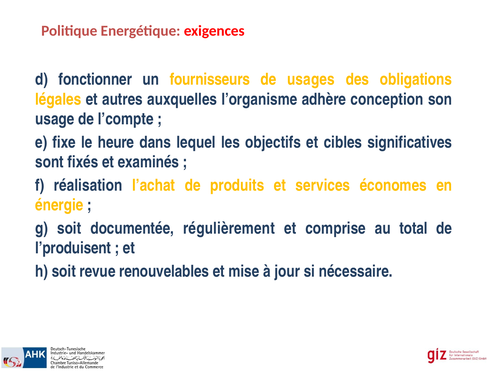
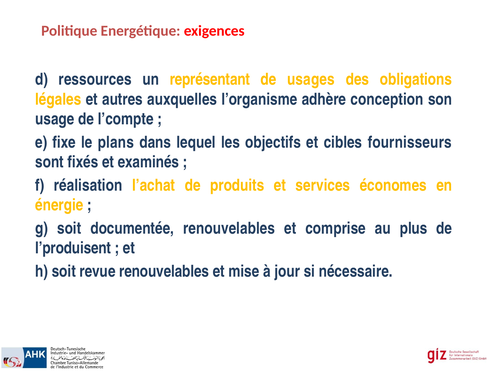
fonctionner: fonctionner -> ressources (95, 79)
fournisseurs: fournisseurs -> représentant (210, 79)
heure: heure -> plans (116, 142)
significatives: significatives -> fournisseurs (410, 142)
documentée régulièrement: régulièrement -> renouvelables (229, 228)
total: total -> plus (414, 228)
